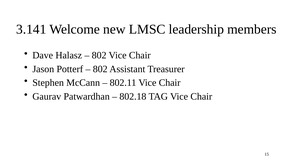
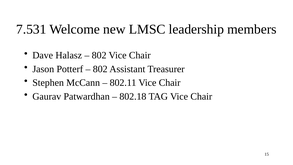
3.141: 3.141 -> 7.531 (31, 29)
